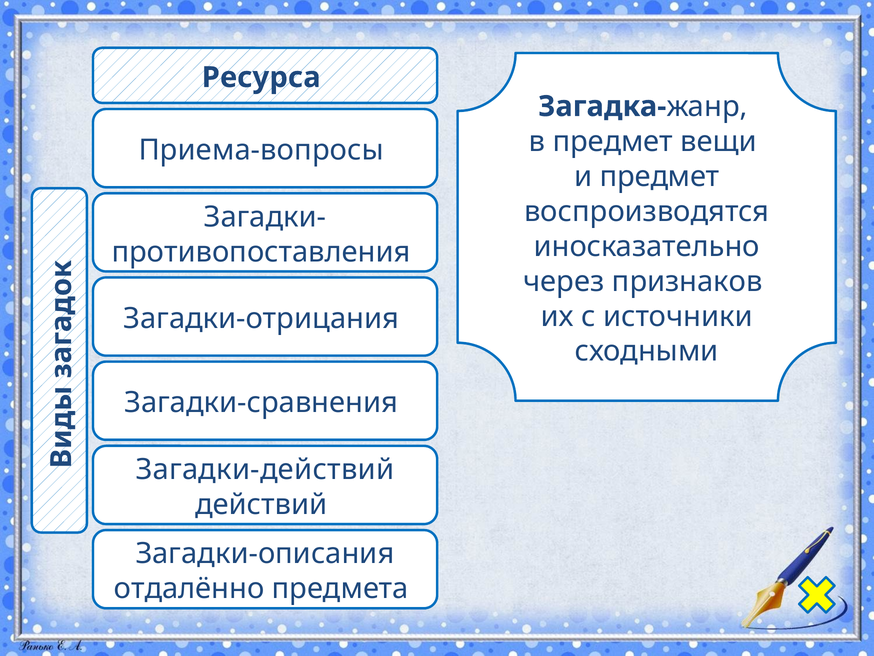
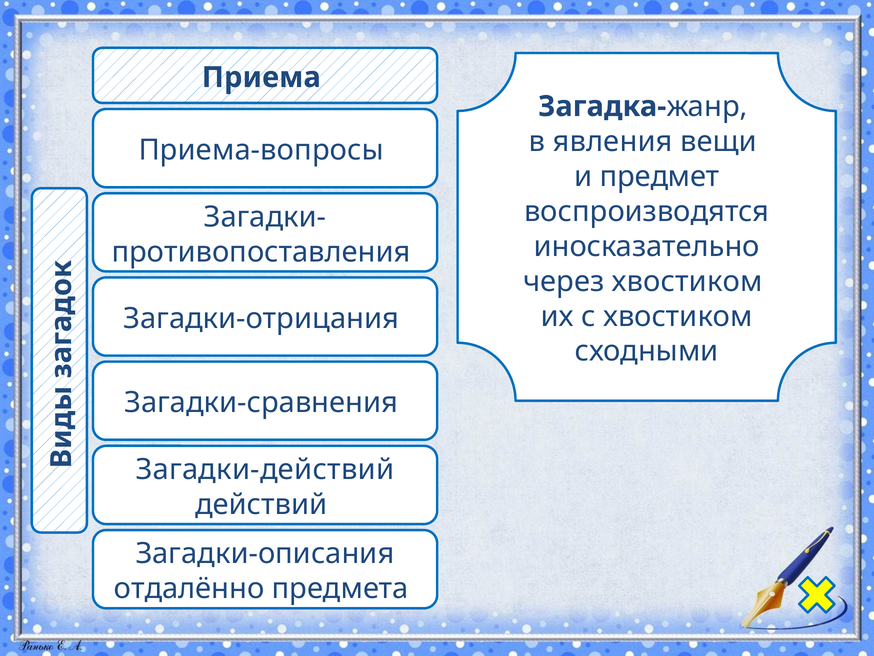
Ресурса: Ресурса -> Приема (261, 77)
в предмет: предмет -> явления (613, 141)
через признаков: признаков -> хвостиком (687, 281)
с источники: источники -> хвостиком (678, 316)
